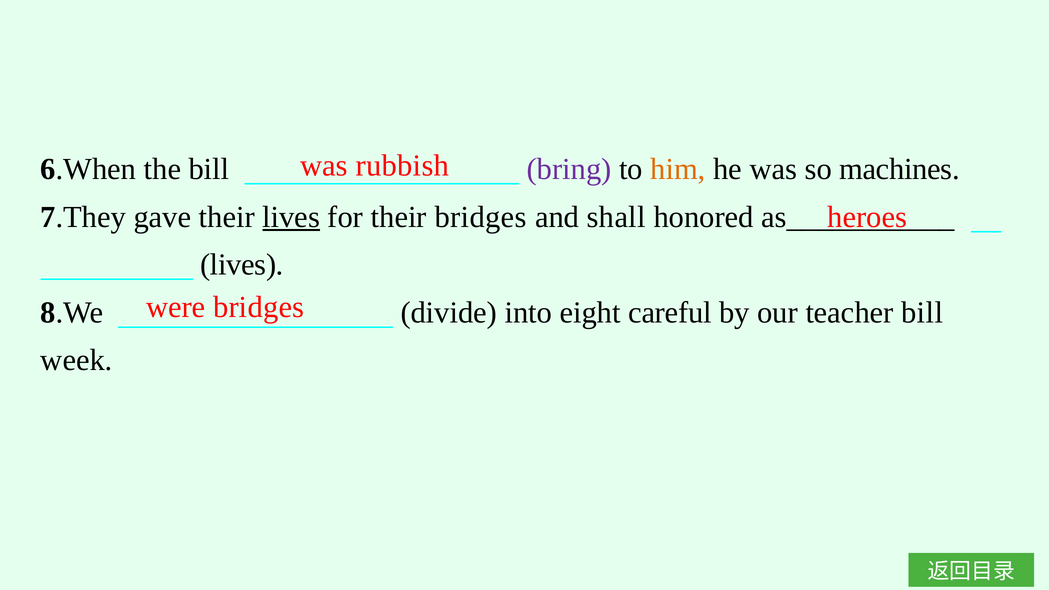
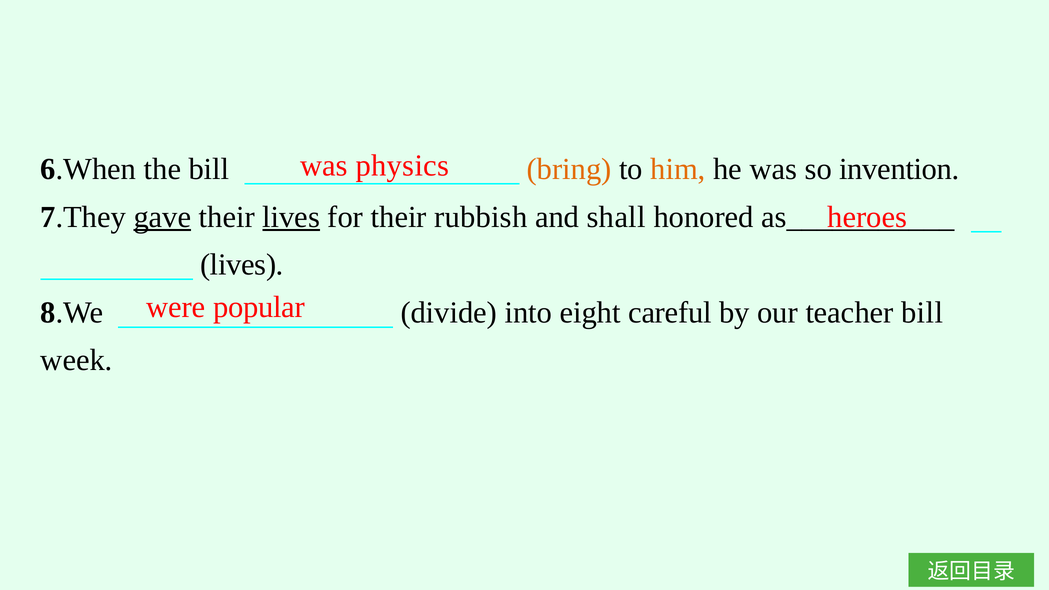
rubbish: rubbish -> physics (402, 166)
bring colour: purple -> orange (569, 169)
machines: machines -> invention (899, 169)
gave underline: none -> present (162, 217)
their bridges: bridges -> rubbish (481, 217)
were bridges: bridges -> popular (259, 307)
